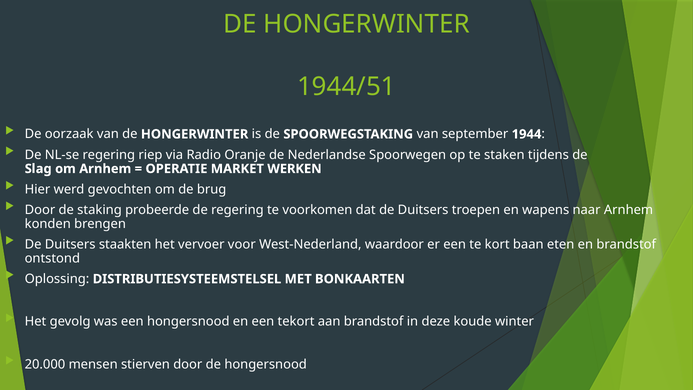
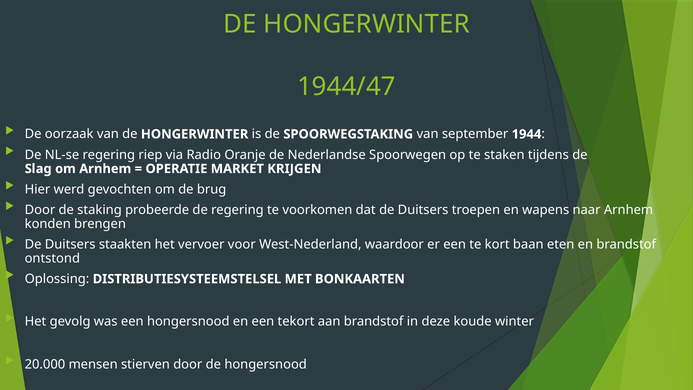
1944/51: 1944/51 -> 1944/47 (346, 86)
WERKEN: WERKEN -> KRIJGEN (294, 169)
